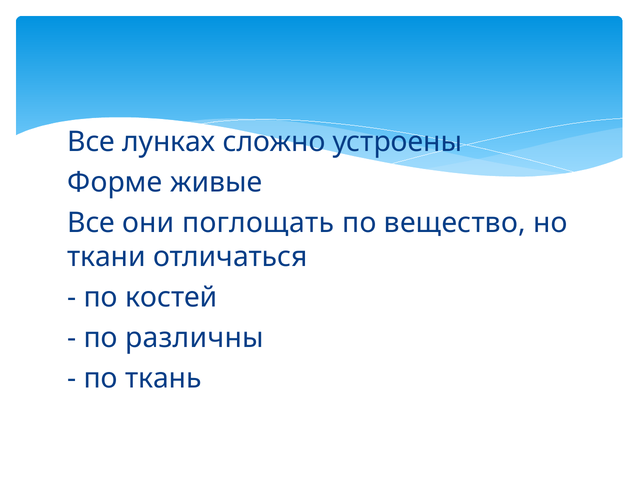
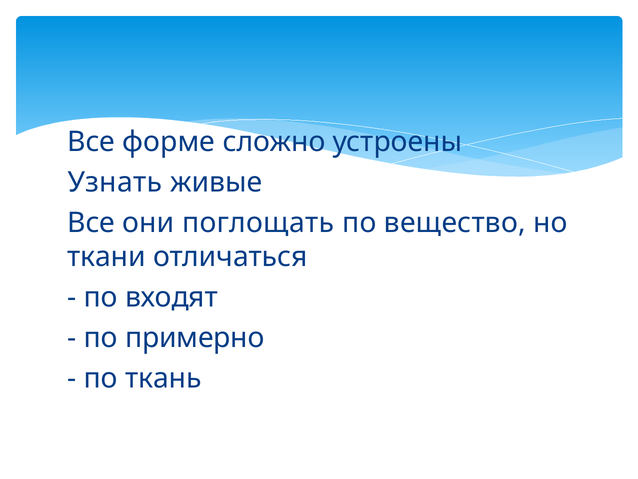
лунках: лунках -> форме (169, 142)
Форме: Форме -> Узнать (115, 182)
костей: костей -> входят (171, 297)
различны: различны -> примерно (195, 337)
